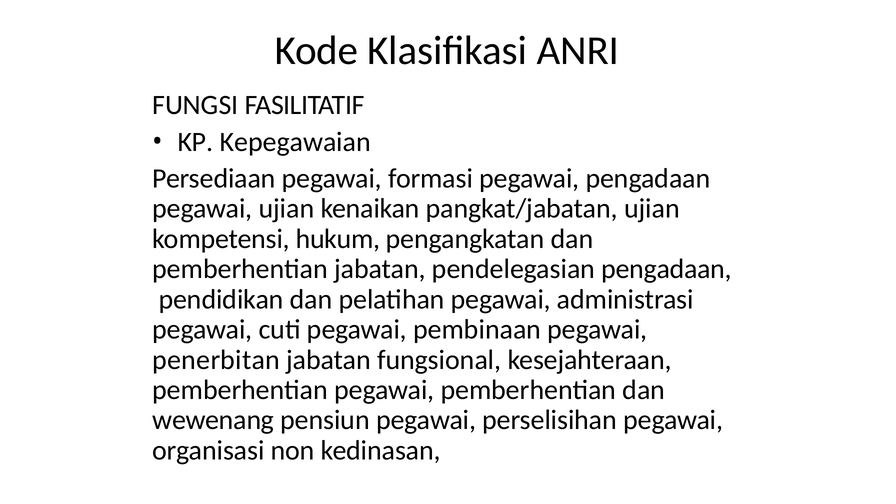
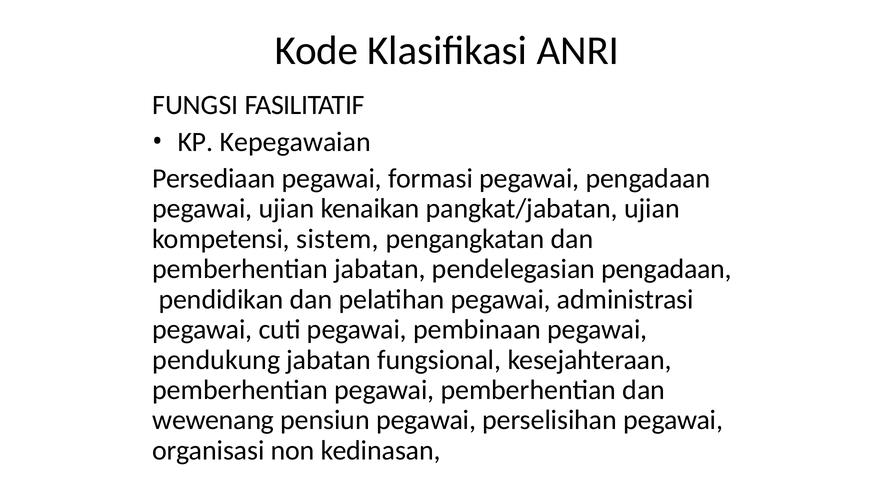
hukum: hukum -> sistem (338, 239)
penerbitan: penerbitan -> pendukung (216, 360)
